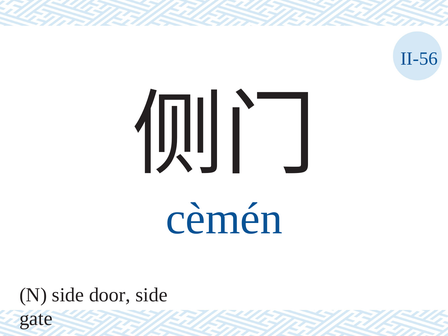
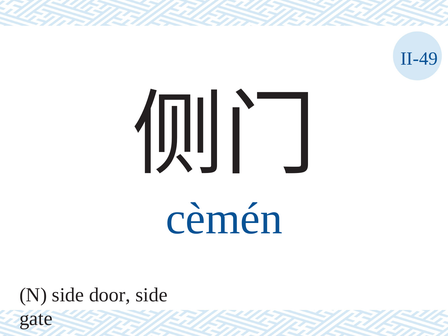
II-56: II-56 -> II-49 (419, 59)
